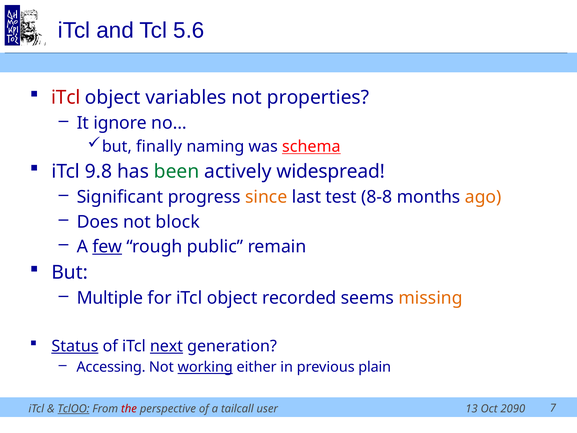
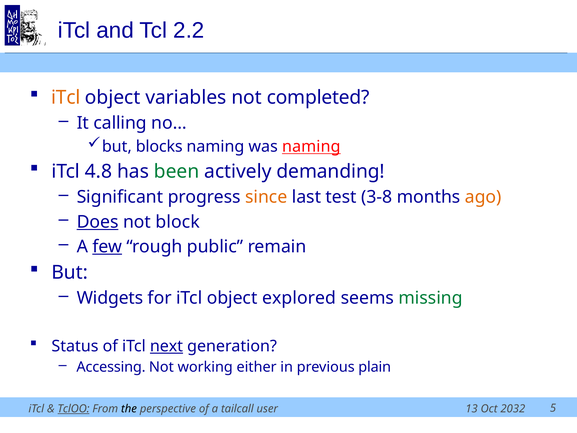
5.6: 5.6 -> 2.2 (189, 30)
iTcl colour: red -> orange (66, 98)
properties: properties -> completed (318, 98)
ignore: ignore -> calling (120, 123)
finally: finally -> blocks (159, 146)
was schema: schema -> naming (311, 146)
9.8: 9.8 -> 4.8 (98, 172)
widespread: widespread -> demanding (331, 172)
8-8: 8-8 -> 3-8 (377, 197)
Does underline: none -> present (98, 222)
Multiple: Multiple -> Widgets (110, 298)
recorded: recorded -> explored (299, 298)
missing colour: orange -> green (431, 298)
Status underline: present -> none (75, 346)
working underline: present -> none (205, 367)
the colour: red -> black (129, 408)
2090: 2090 -> 2032 (513, 408)
7: 7 -> 5 (553, 408)
